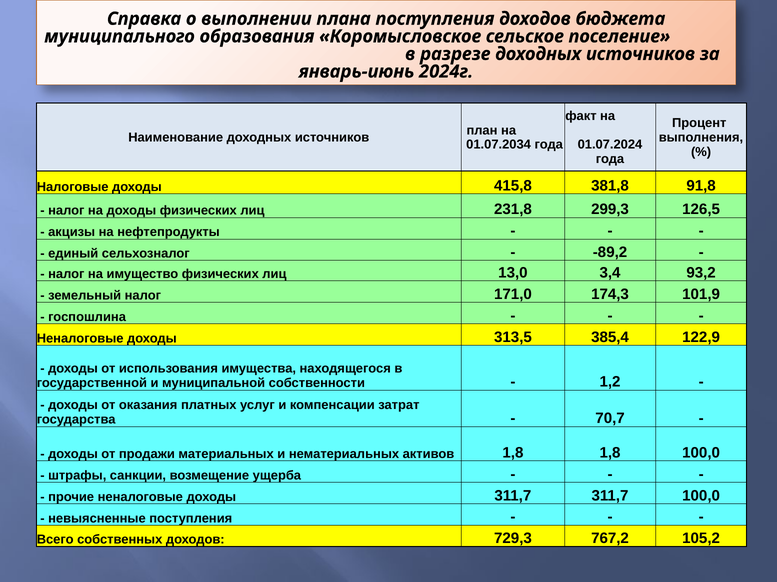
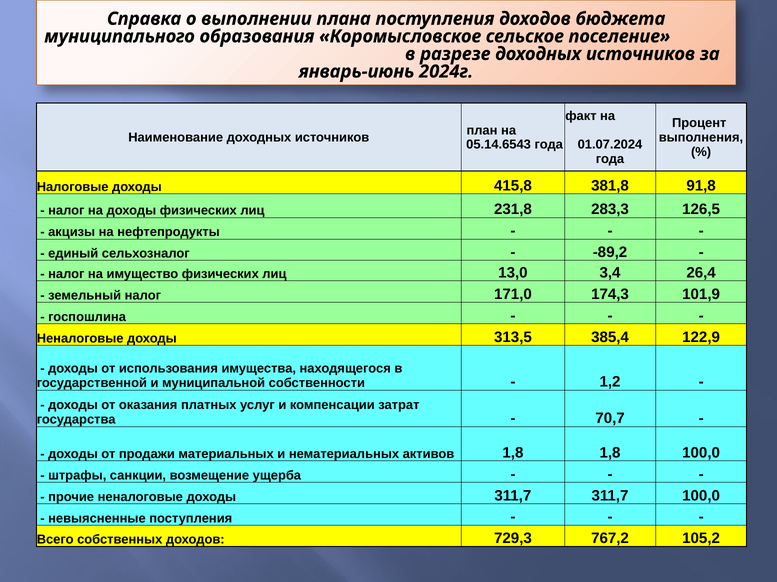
01.07.2034: 01.07.2034 -> 05.14.6543 (499, 145)
299,3: 299,3 -> 283,3 (610, 210)
93,2: 93,2 -> 26,4 (701, 273)
